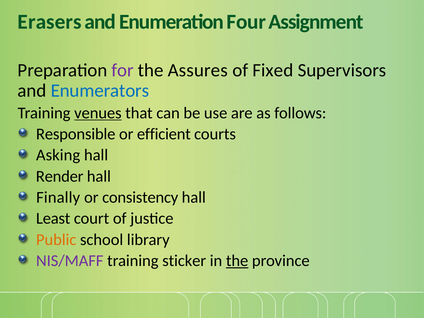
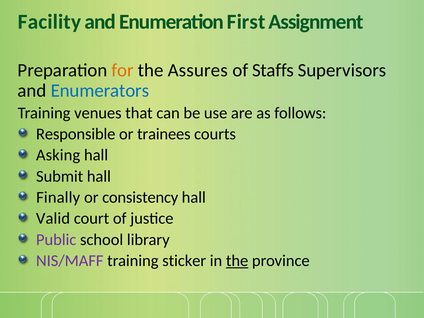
Erasers: Erasers -> Facility (50, 22)
Four: Four -> First (246, 22)
for colour: purple -> orange (123, 70)
Fixed: Fixed -> Staffs (273, 70)
venues underline: present -> none (98, 113)
efficient: efficient -> trainees (164, 134)
Render: Render -> Submit (60, 176)
Least: Least -> Valid (53, 218)
Public colour: orange -> purple (56, 240)
